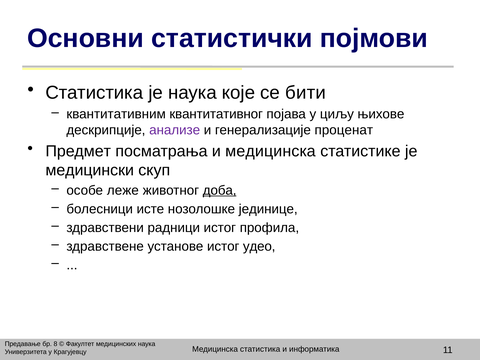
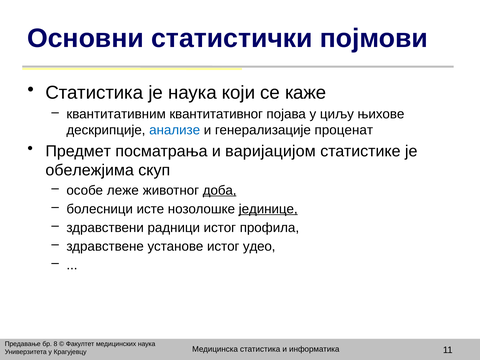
које: које -> који (239, 93)
бити: бити -> каже (306, 93)
анализе colour: purple -> blue (175, 130)
и медицинска: медицинска -> варијацијом (270, 151)
медицински: медицински -> обележјима (90, 170)
јединице underline: none -> present (268, 209)
